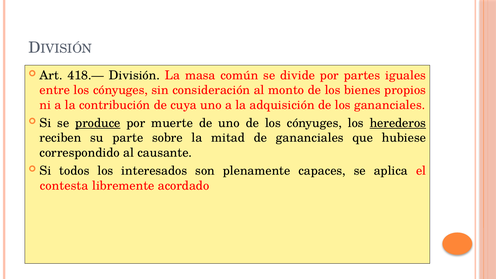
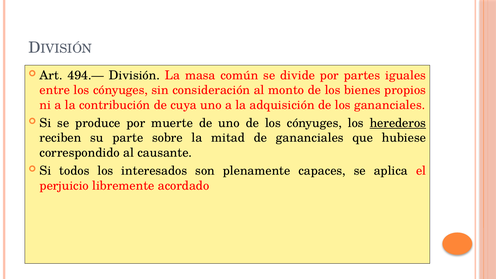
418.—: 418.— -> 494.— (86, 75)
produce underline: present -> none (98, 123)
contesta: contesta -> perjuicio (64, 186)
